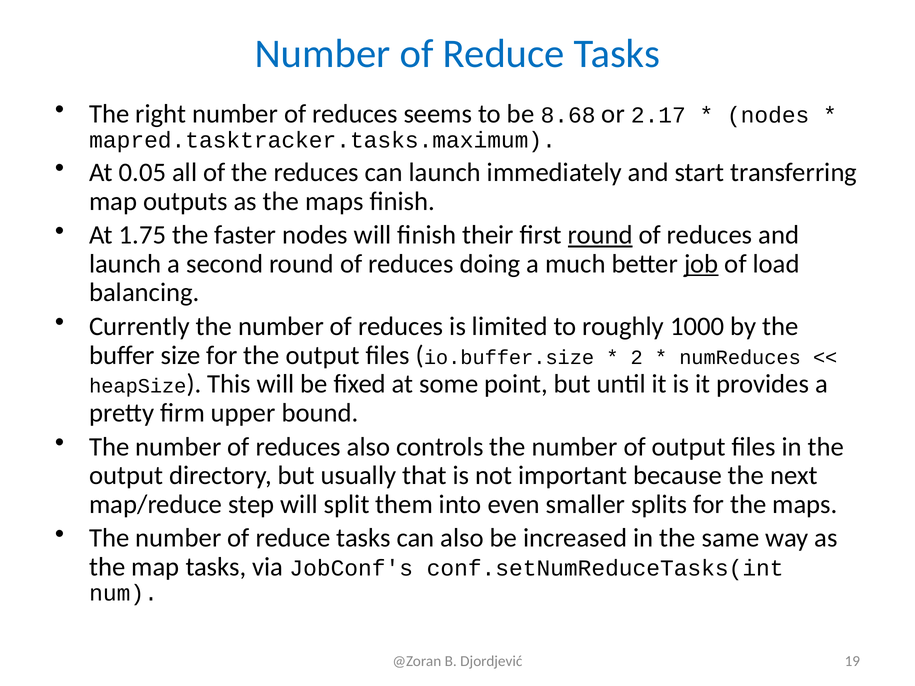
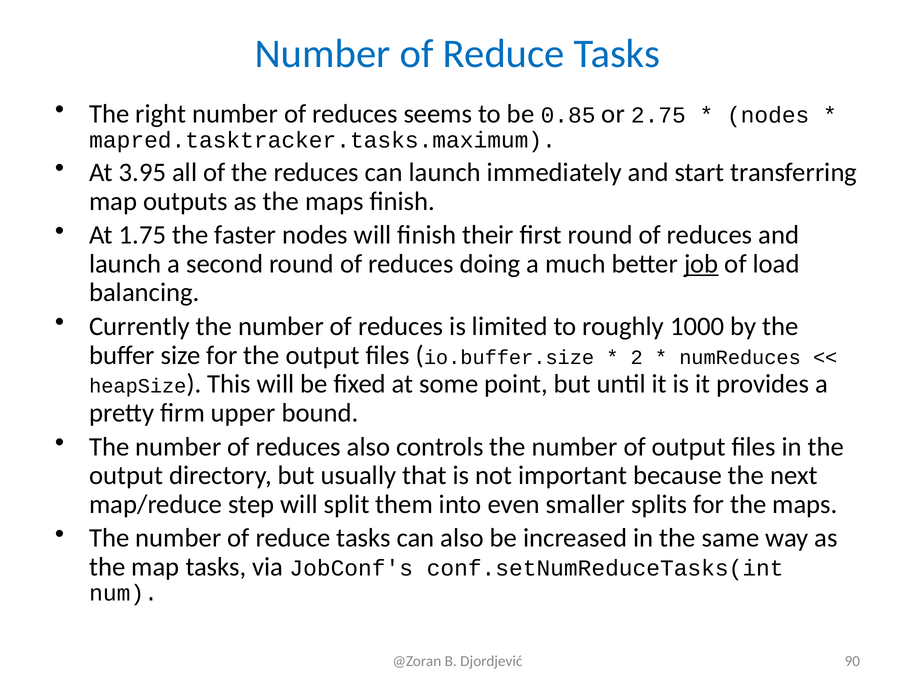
8.68: 8.68 -> 0.85 (568, 115)
2.17: 2.17 -> 2.75 (658, 115)
0.05: 0.05 -> 3.95 (142, 172)
round underline: present -> none (600, 235)
19: 19 -> 90 (852, 661)
